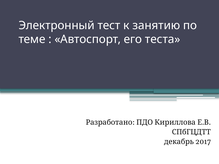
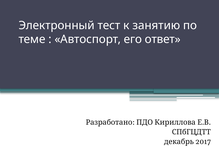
теста: теста -> ответ (163, 39)
